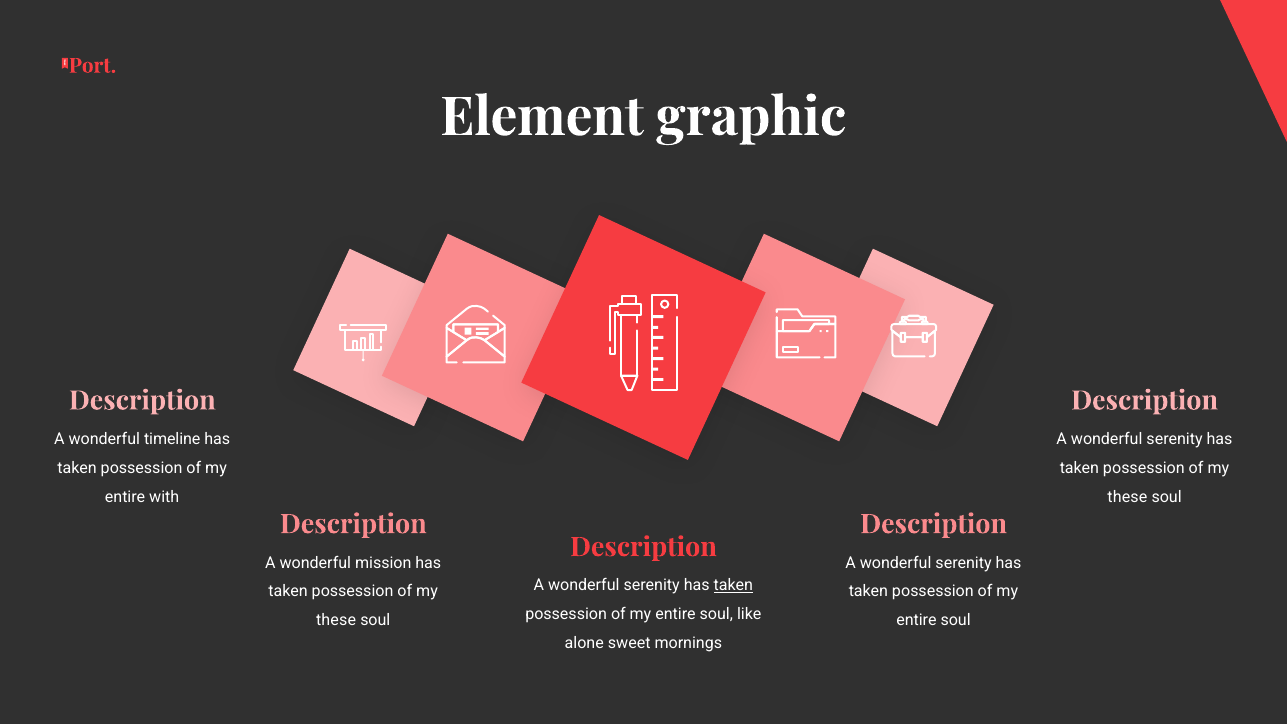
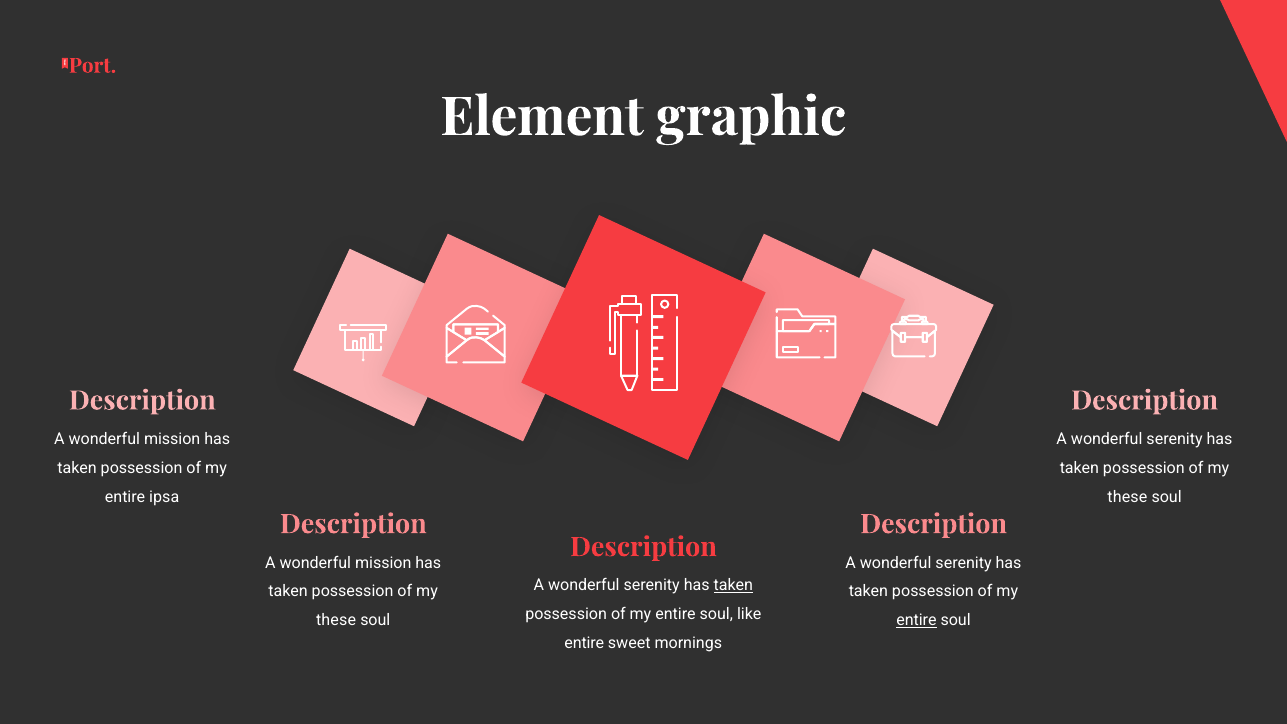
timeline: timeline -> mission (172, 439)
with: with -> ipsa (164, 497)
entire underline: none -> present (916, 621)
alone: alone -> entire (584, 643)
